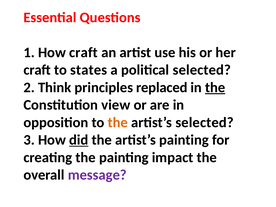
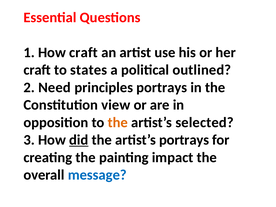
political selected: selected -> outlined (202, 70)
Think: Think -> Need (55, 87)
principles replaced: replaced -> portrays (162, 87)
the underline: present -> none (215, 87)
artist’s painting: painting -> portrays (184, 140)
message colour: purple -> blue (97, 175)
